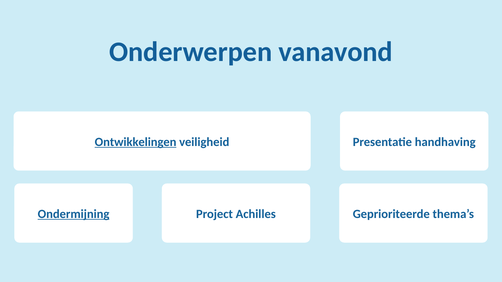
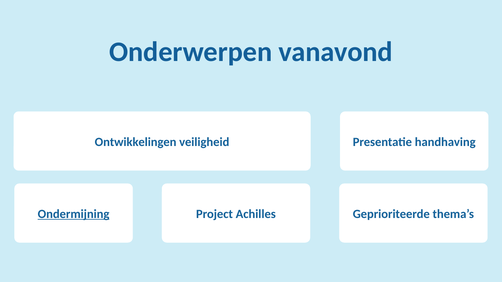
Ontwikkelingen underline: present -> none (136, 142)
